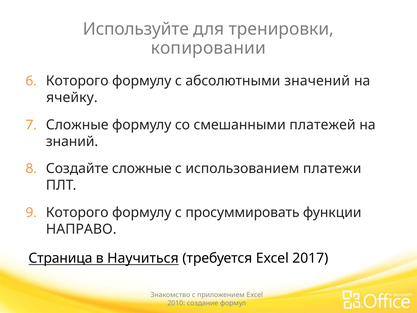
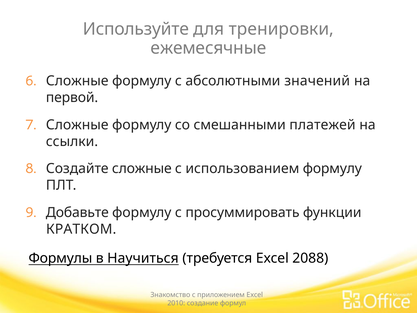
копировании: копировании -> ежемесячные (209, 48)
Которого: Которого -> Сложные (77, 81)
ячейку: ячейку -> первой (72, 98)
знаний: знаний -> ссылки (72, 141)
использованием платежи: платежи -> формулу (332, 168)
Которого: Которого -> Добавьте (77, 212)
НАПРАВО: НАПРАВО -> КРАТКОМ (81, 229)
Страница: Страница -> Формулы (60, 258)
2017: 2017 -> 2088 (310, 258)
